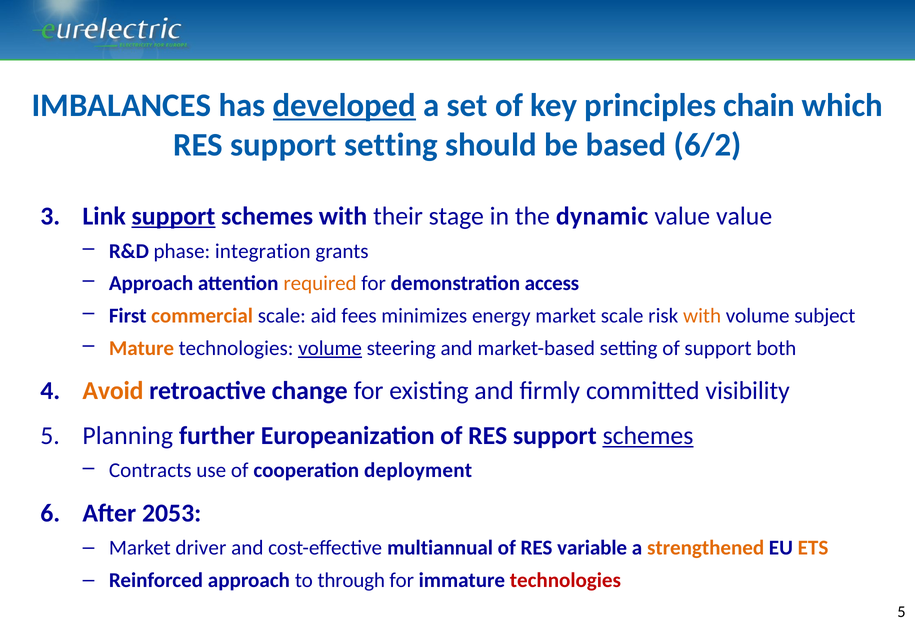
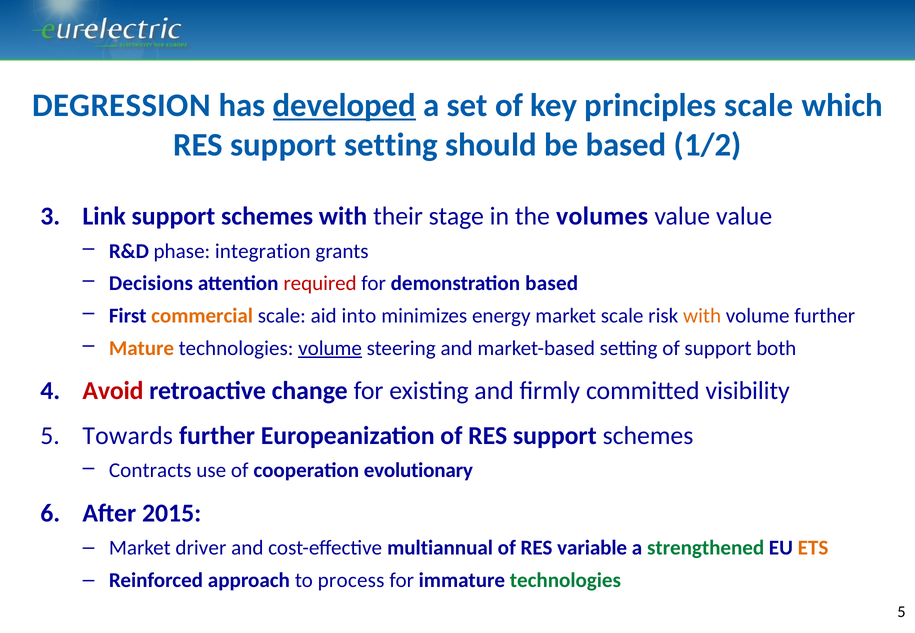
IMBALANCES: IMBALANCES -> DEGRESSION (121, 106)
principles chain: chain -> scale (759, 106)
6/2: 6/2 -> 1/2 (708, 145)
support underline: present -> none (173, 216)
dynamic: dynamic -> volumes (602, 216)
Approach: Approach -> Decisions (151, 284)
required colour: orange -> red (320, 284)
demonstration access: access -> based (552, 284)
fees: fees -> into (359, 316)
volume subject: subject -> further (825, 316)
Avoid colour: orange -> red (113, 391)
Planning: Planning -> Towards (128, 436)
schemes underline: present -> none (648, 436)
deployment: deployment -> evolutionary (418, 471)
2053: 2053 -> 2015 (172, 513)
strengthened colour: orange -> green (706, 548)
through: through -> process (351, 581)
technologies colour: red -> green (565, 581)
